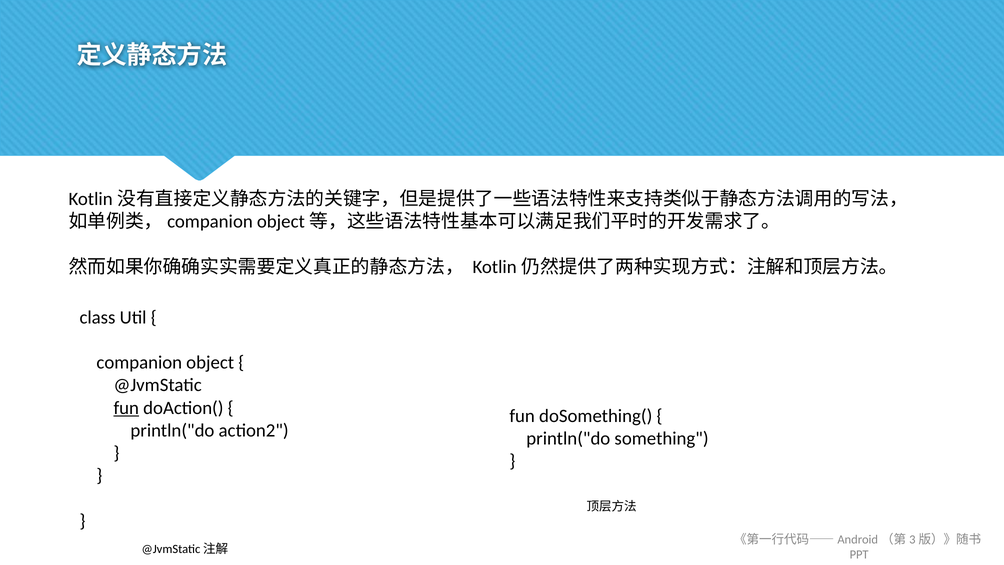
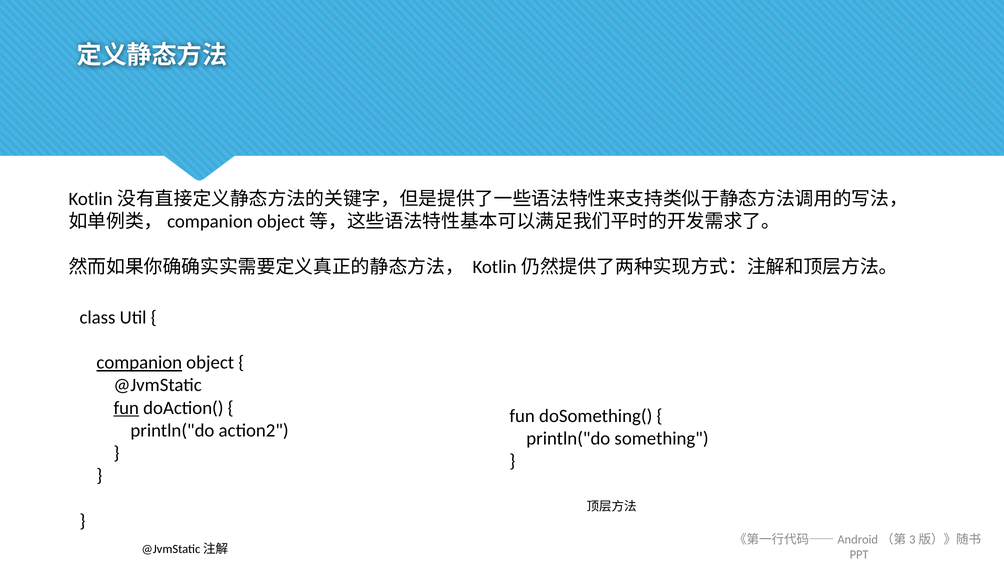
companion underline: none -> present (139, 362)
